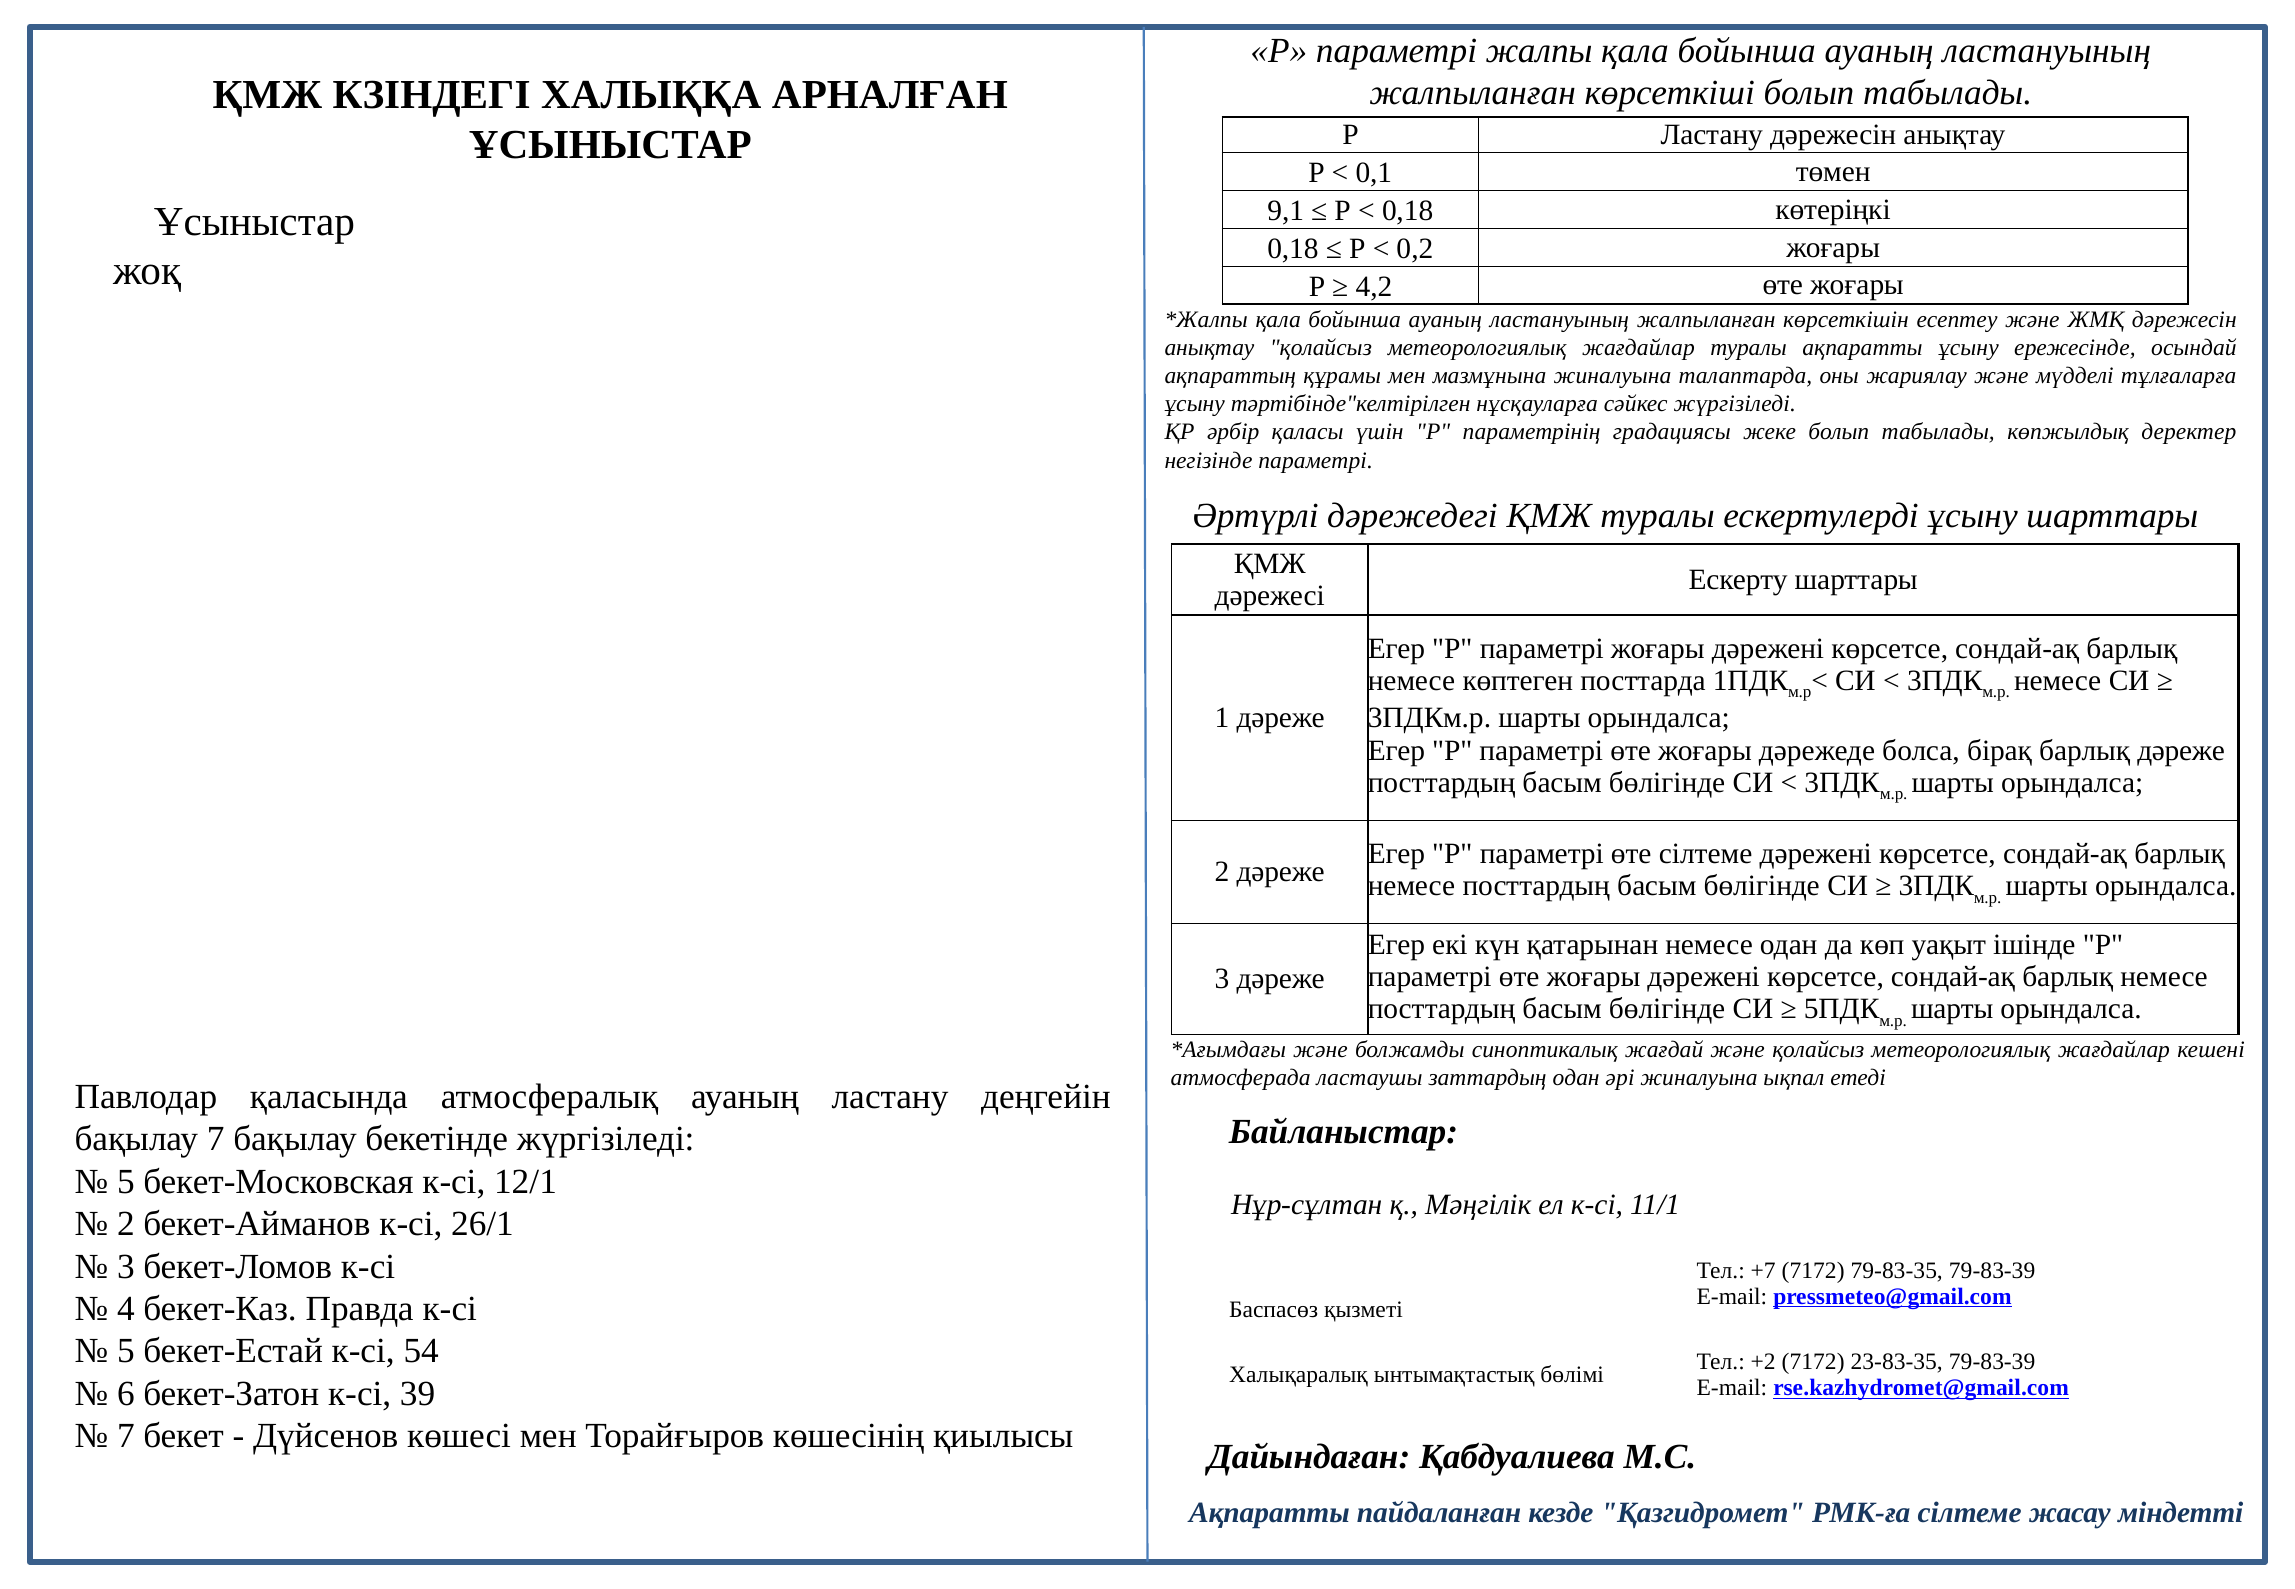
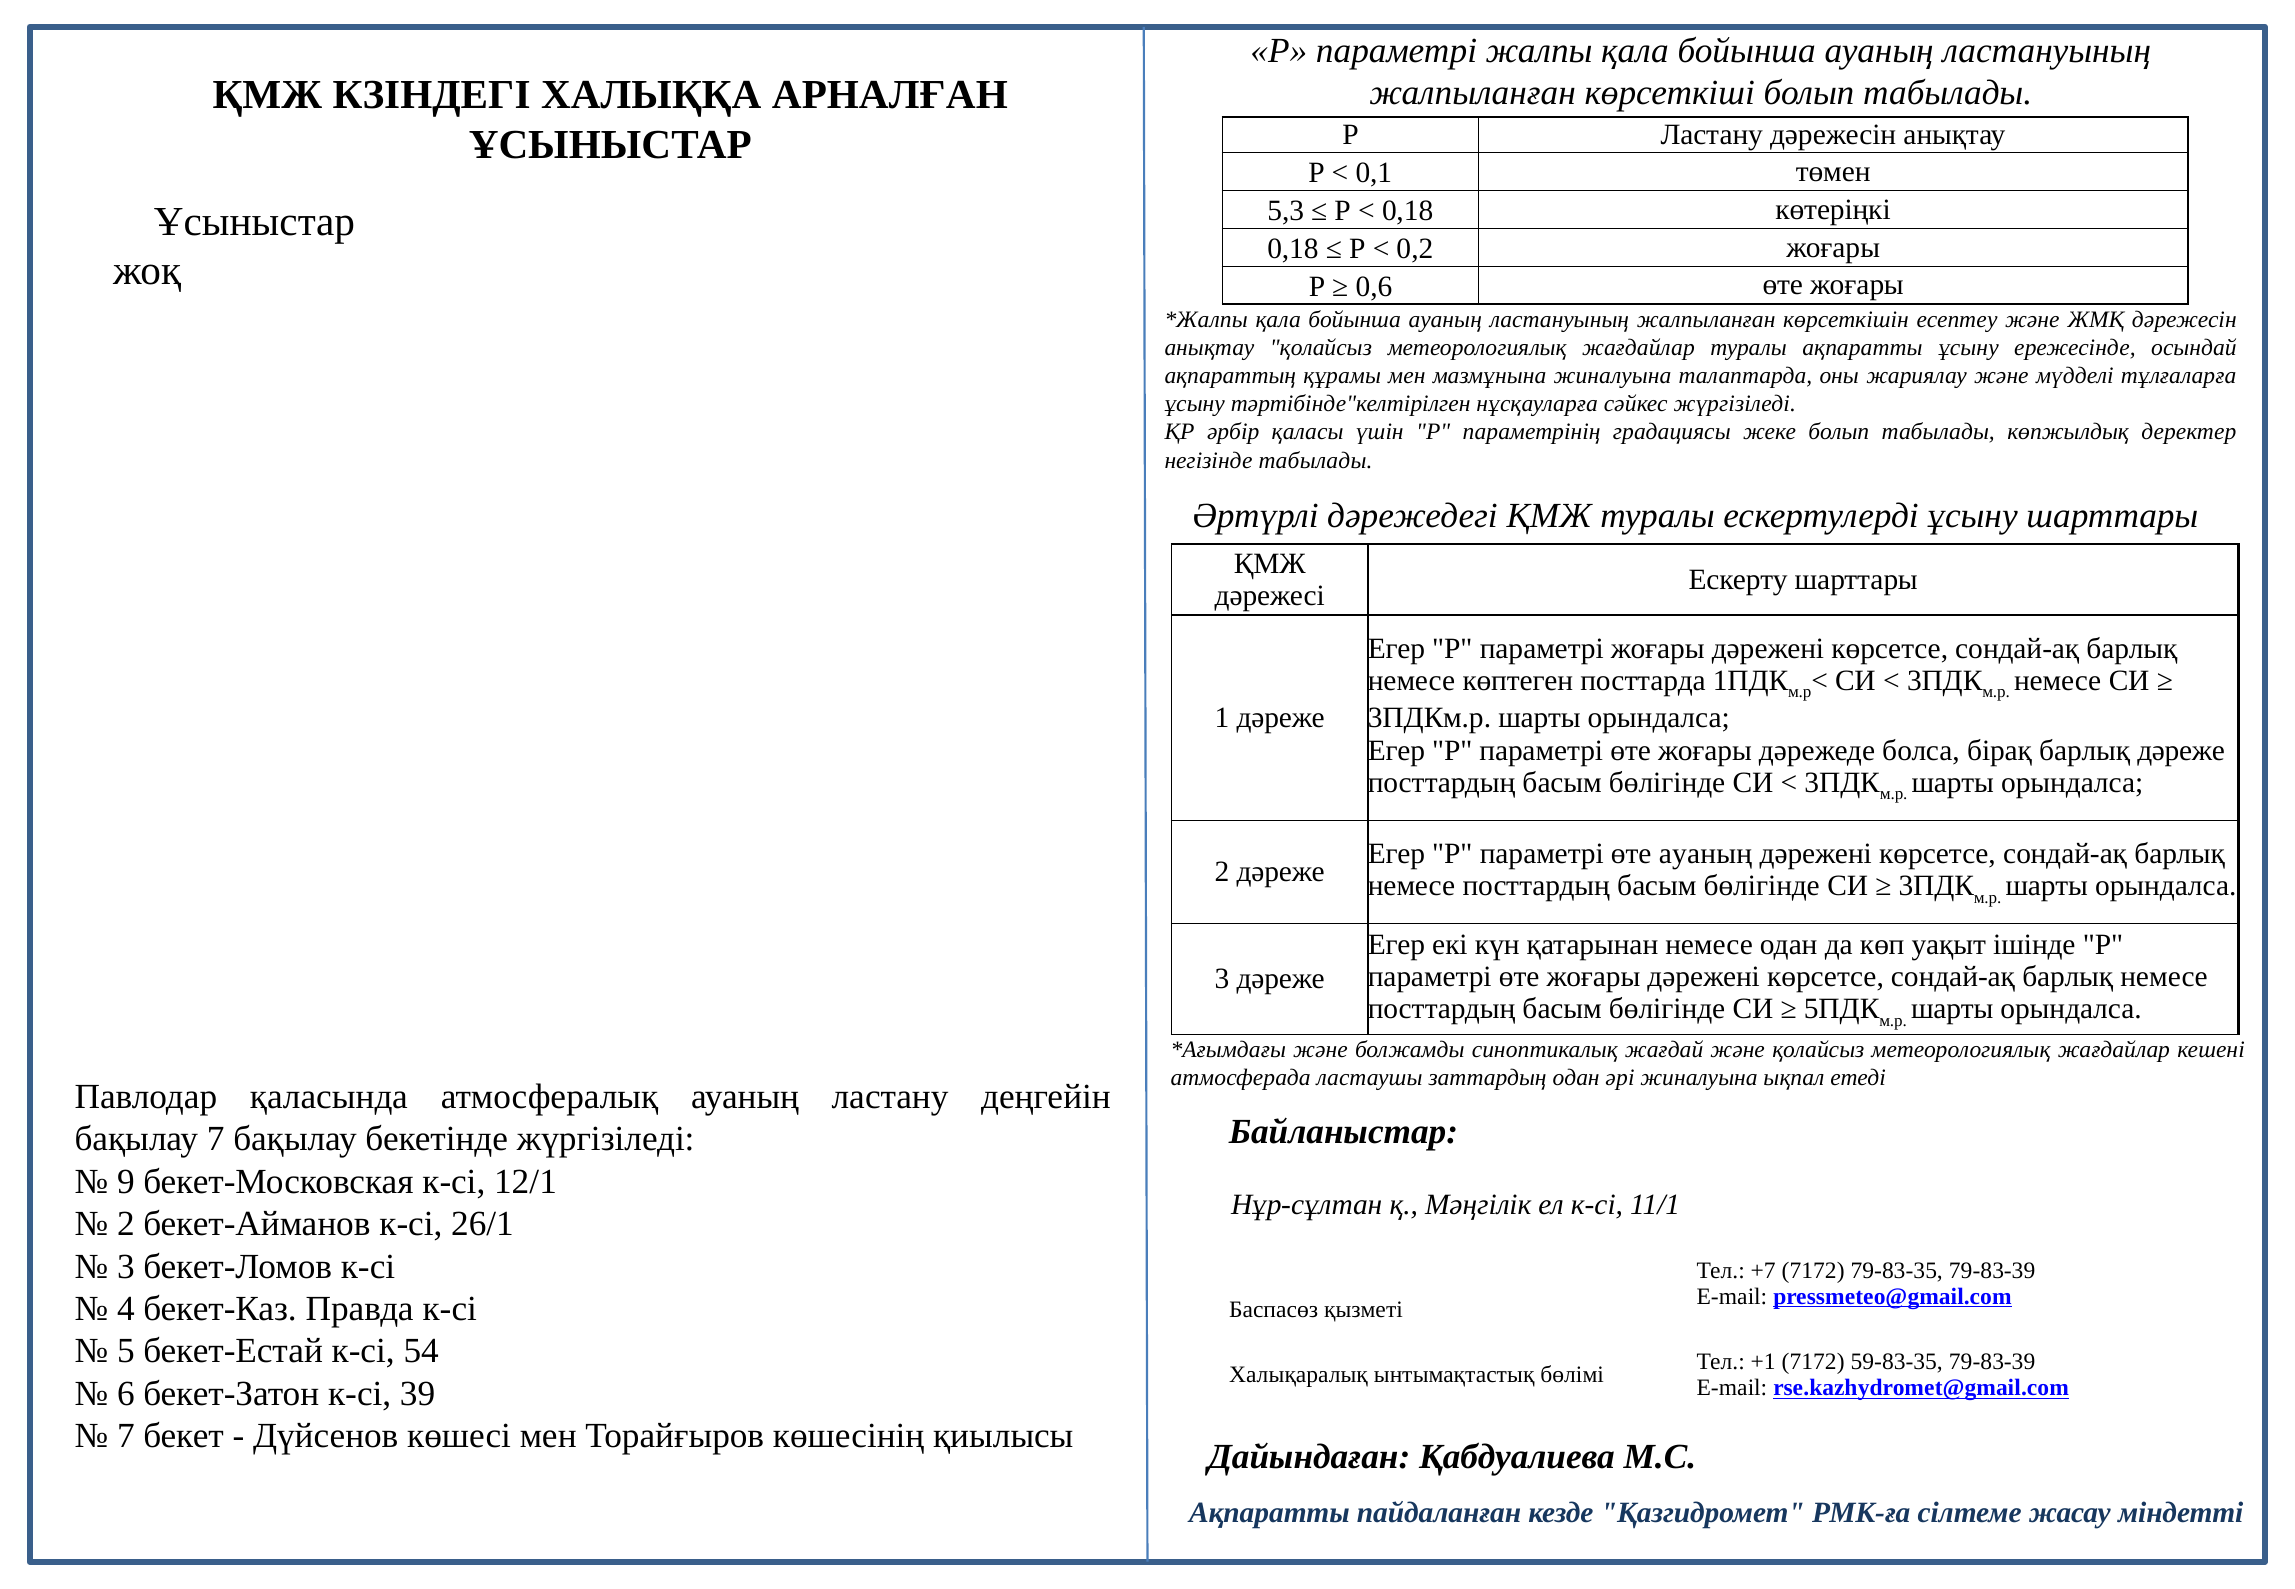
9,1: 9,1 -> 5,3 (1286, 211)
4,2: 4,2 -> 0,6 (1374, 286)
негізінде параметрі: параметрі -> табылады (1316, 460)
өте сілтеме: сілтеме -> ауаның (1705, 854)
5: 5 -> 9 (126, 1182)
+2: +2 -> +1 (1763, 1362)
23-83-35: 23-83-35 -> 59-83-35 (1897, 1362)
